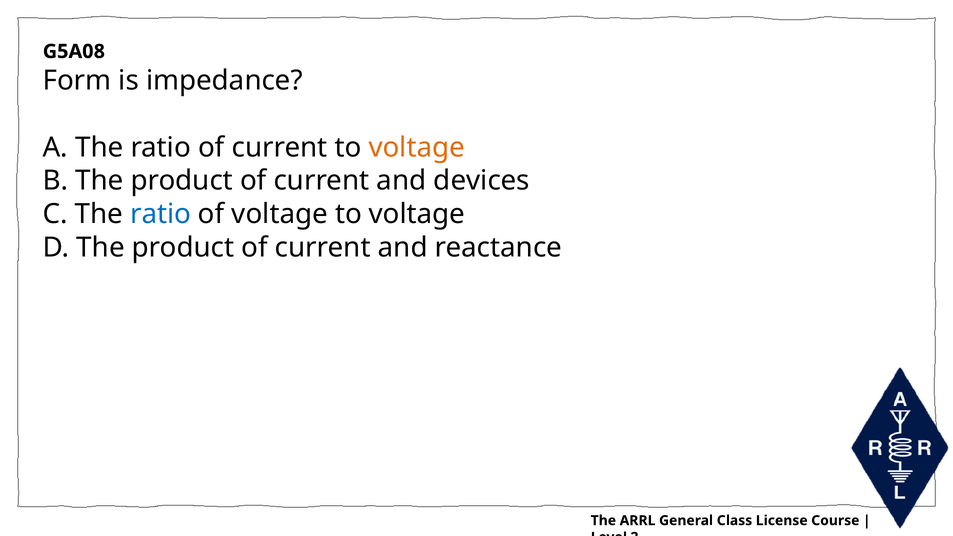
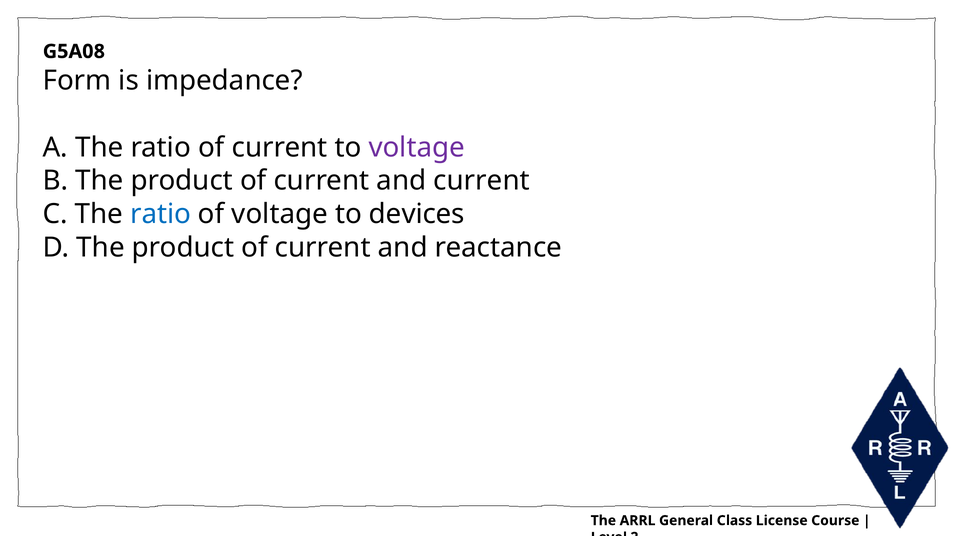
voltage colour: orange -> purple (417, 147)
and devices: devices -> current (482, 181)
voltage to voltage: voltage -> devices (417, 214)
